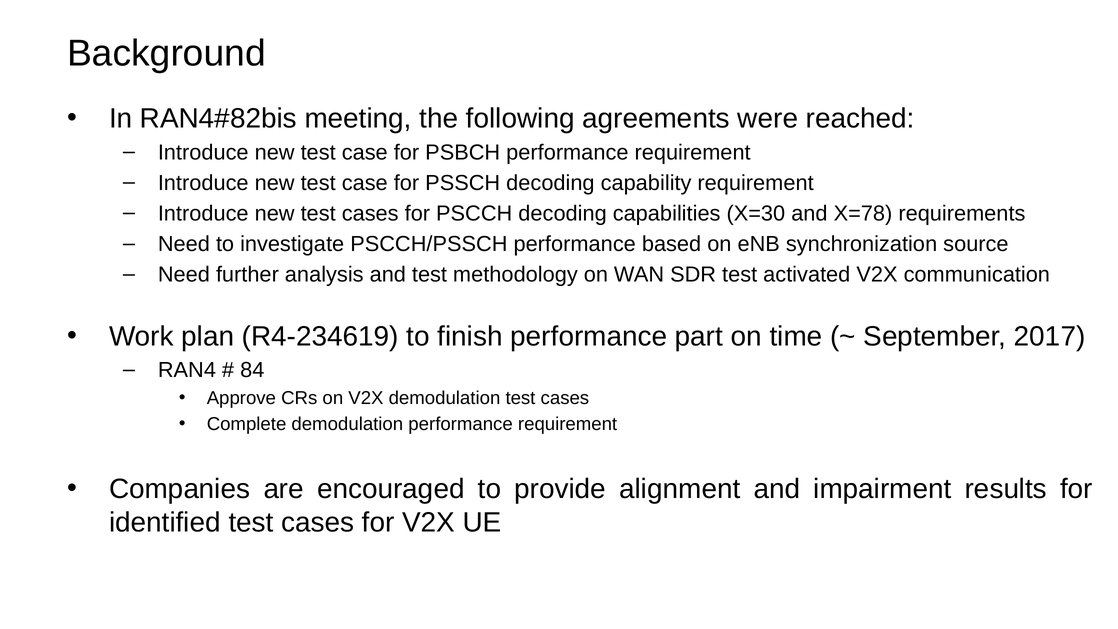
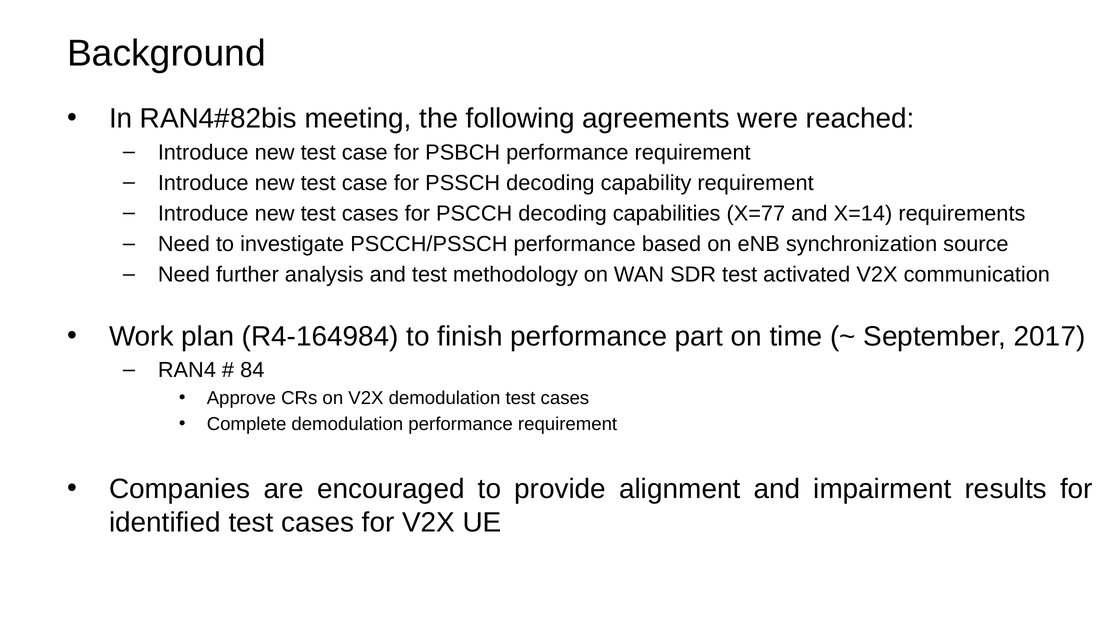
X=30: X=30 -> X=77 (756, 213)
X=78: X=78 -> X=14 (863, 213)
R4-234619: R4-234619 -> R4-164984 (320, 336)
